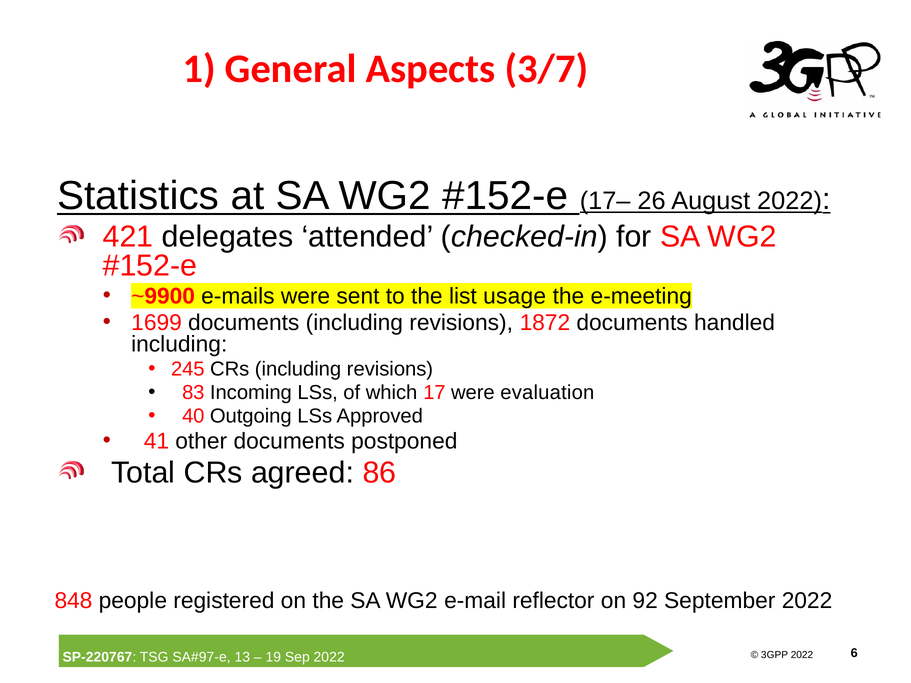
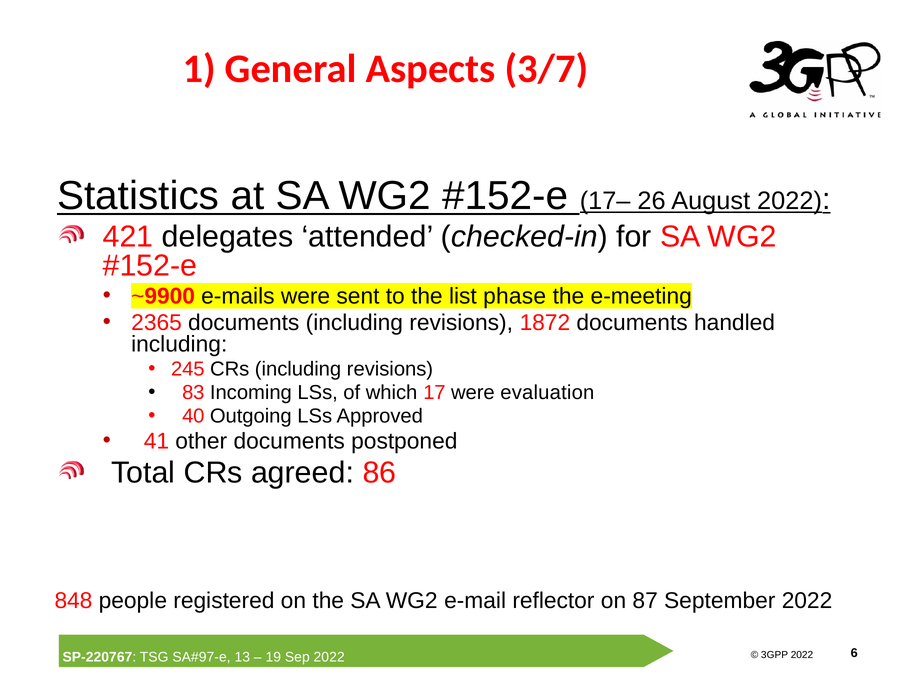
usage: usage -> phase (515, 296)
1699: 1699 -> 2365 (157, 323)
92: 92 -> 87 (645, 601)
